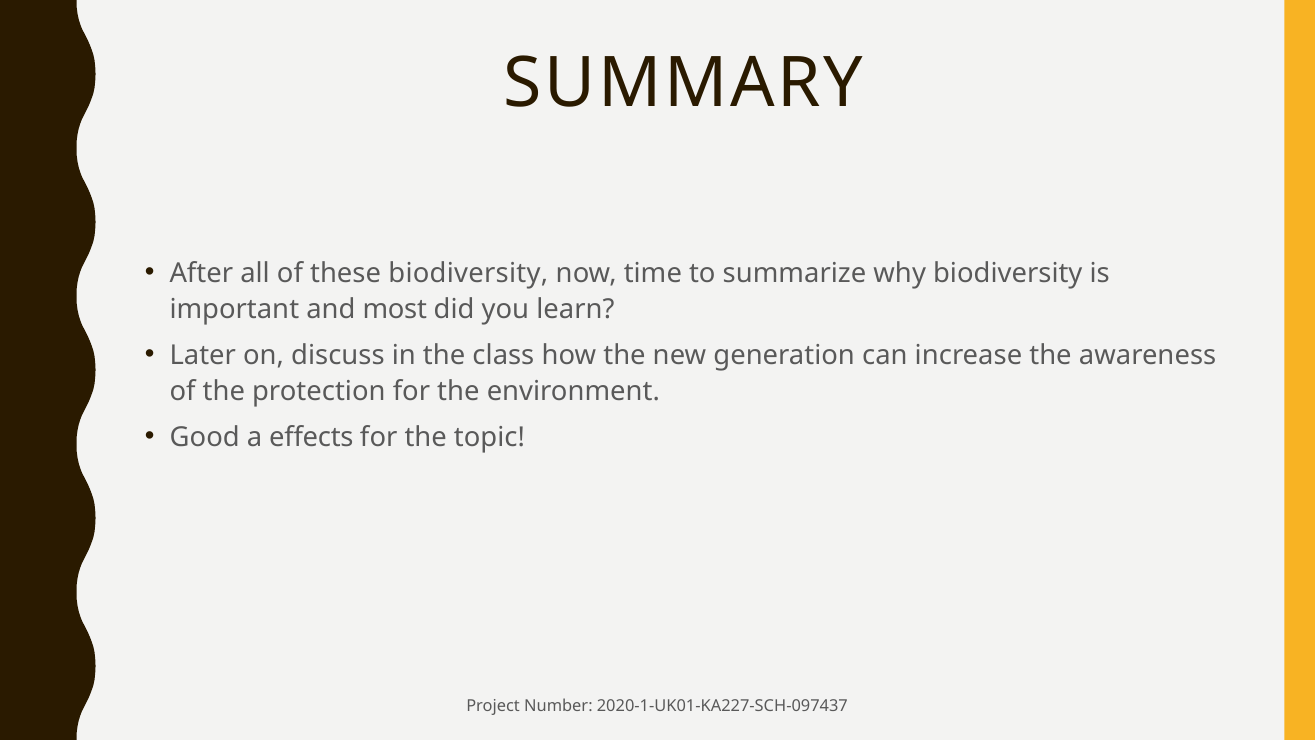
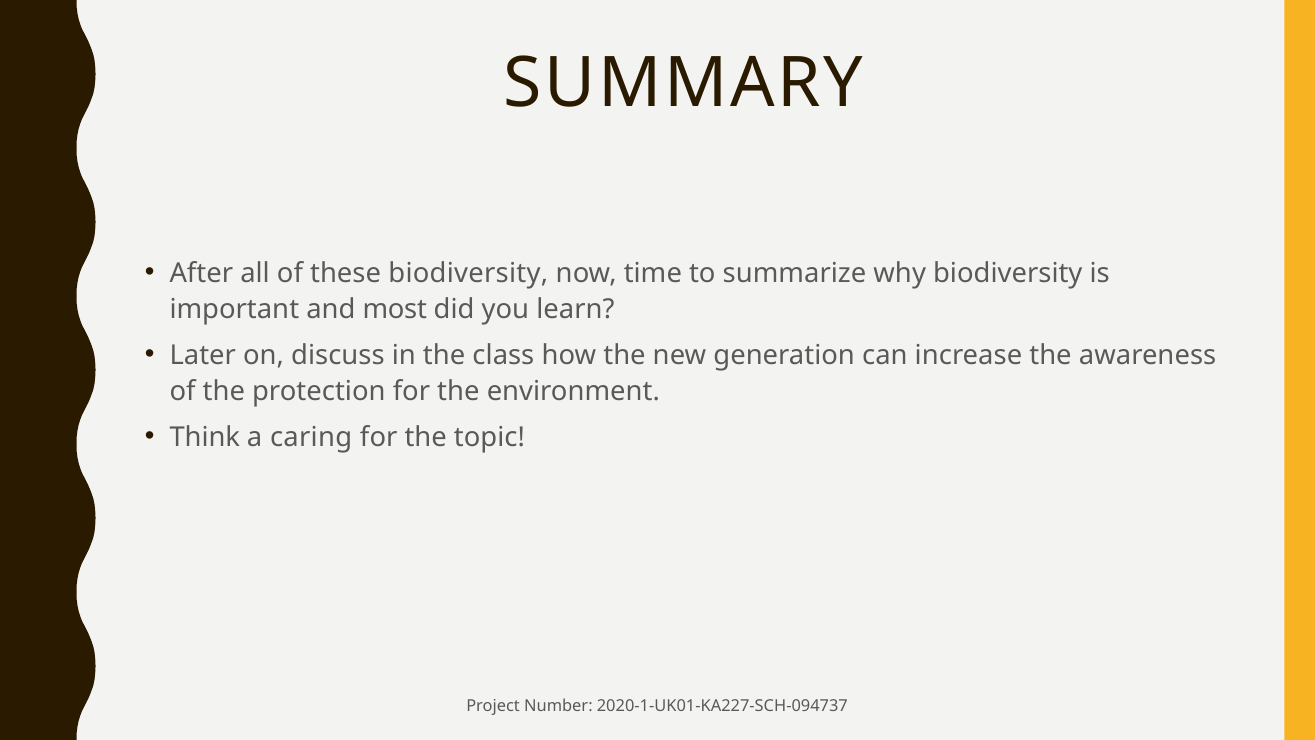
Good: Good -> Think (205, 437)
effects: effects -> caring (311, 437)
2020-1-UK01-KA227-SCH-097437: 2020-1-UK01-KA227-SCH-097437 -> 2020-1-UK01-KA227-SCH-094737 (722, 706)
